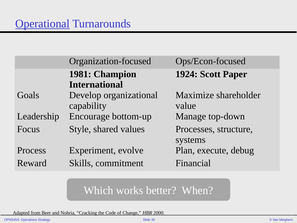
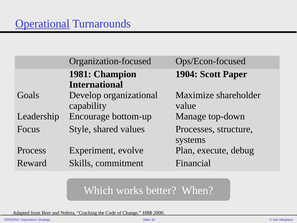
1924: 1924 -> 1904 (187, 74)
